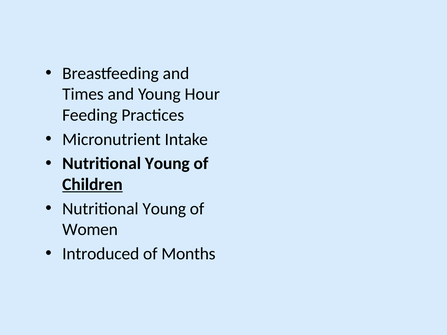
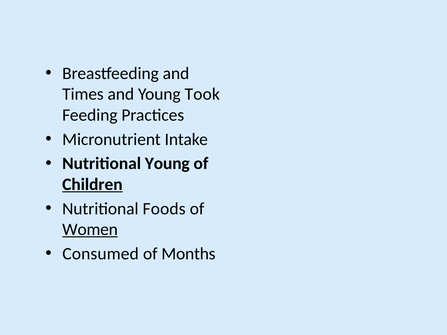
Hour: Hour -> Took (202, 94)
Young: Young -> Foods (164, 209)
Women underline: none -> present (90, 230)
Introduced: Introduced -> Consumed (101, 254)
